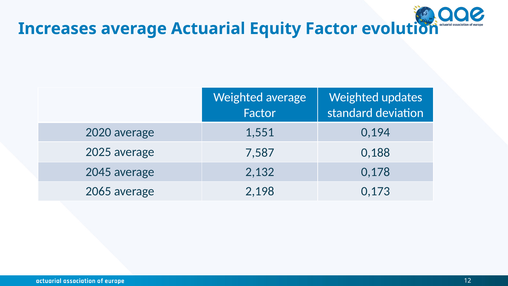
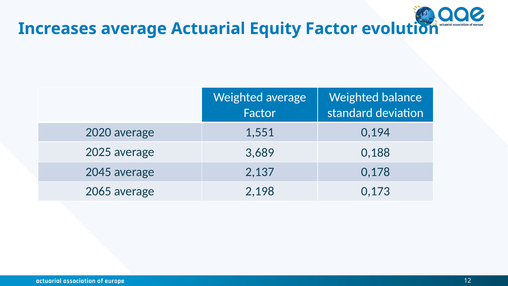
updates: updates -> balance (402, 97)
7,587: 7,587 -> 3,689 (260, 152)
2,132: 2,132 -> 2,137 (260, 172)
